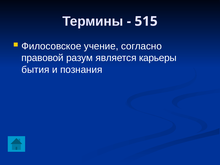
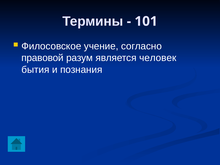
515: 515 -> 101 (146, 21)
карьеры: карьеры -> человек (158, 58)
